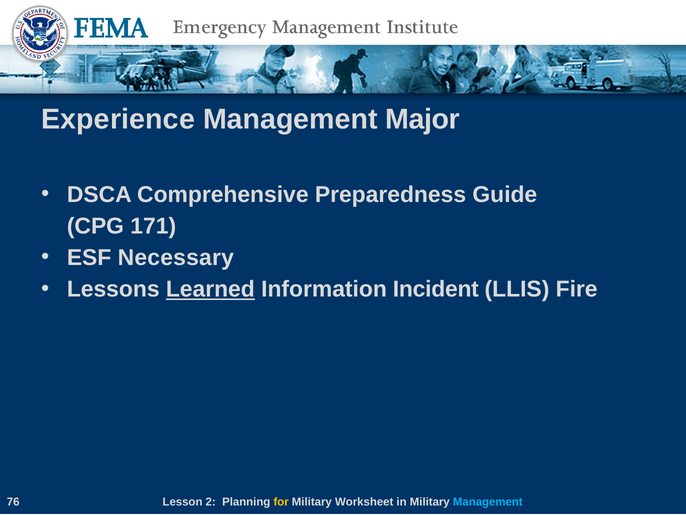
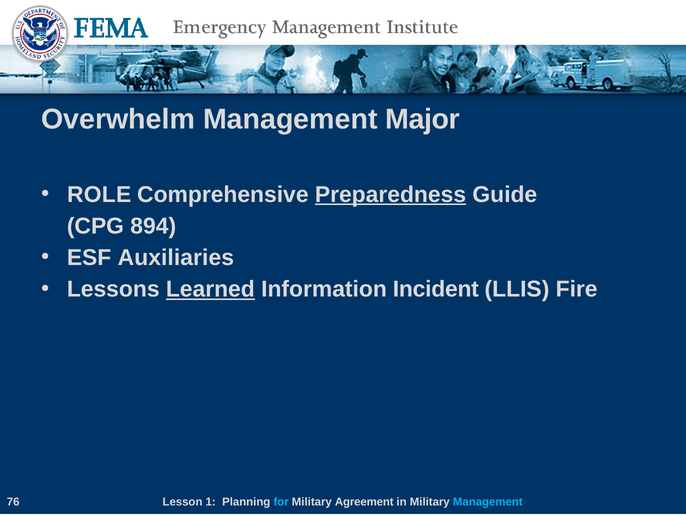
Experience: Experience -> Overwhelm (118, 119)
DSCA: DSCA -> ROLE (99, 194)
Preparedness underline: none -> present (391, 194)
171: 171 -> 894 (153, 226)
Necessary: Necessary -> Auxiliaries (176, 257)
2: 2 -> 1 (211, 502)
for colour: yellow -> light blue (281, 502)
Worksheet: Worksheet -> Agreement (364, 502)
